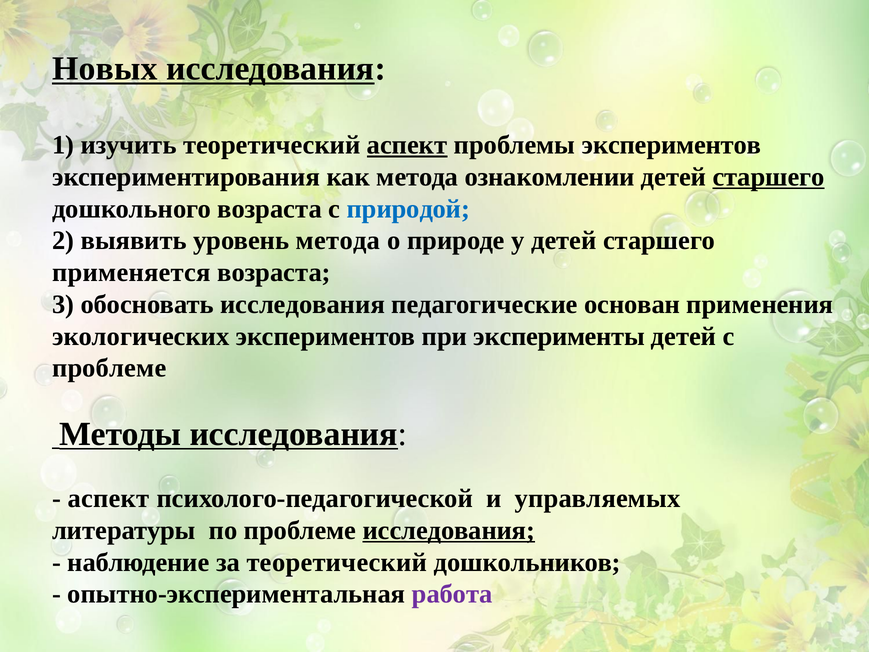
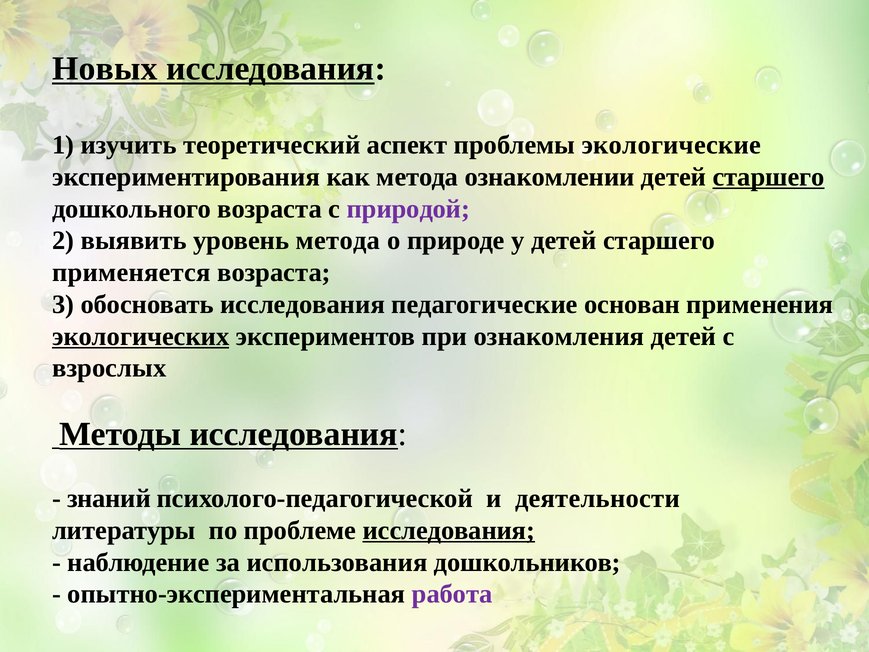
аспект underline: present -> none (407, 145)
проблемы экспериментов: экспериментов -> экологические (671, 145)
природой colour: blue -> purple (408, 209)
экологических underline: none -> present (141, 336)
эксперименты: эксперименты -> ознакомления (559, 336)
проблеме: проблеме -> взрослых (109, 368)
аспект: аспект -> знаний (109, 498)
управляемых: управляемых -> деятельности (597, 498)
за теоретический: теоретический -> использования (337, 562)
